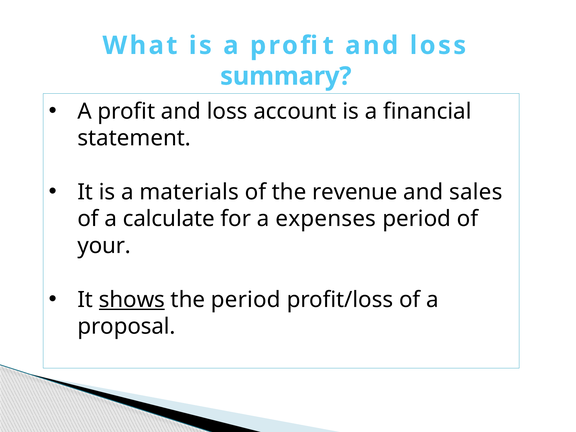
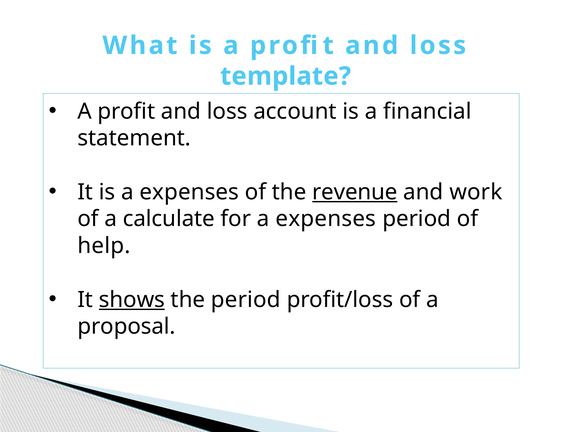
summary: summary -> template (286, 76)
is a materials: materials -> expenses (189, 192)
revenue underline: none -> present (355, 192)
sales: sales -> work (476, 192)
your: your -> help (104, 246)
